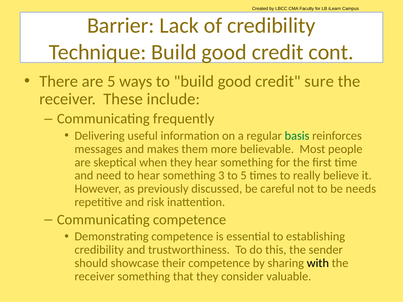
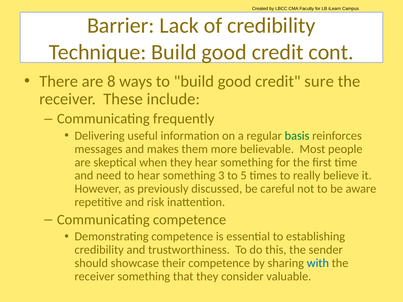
are 5: 5 -> 8 (111, 81)
needs: needs -> aware (361, 189)
with colour: black -> blue (318, 263)
